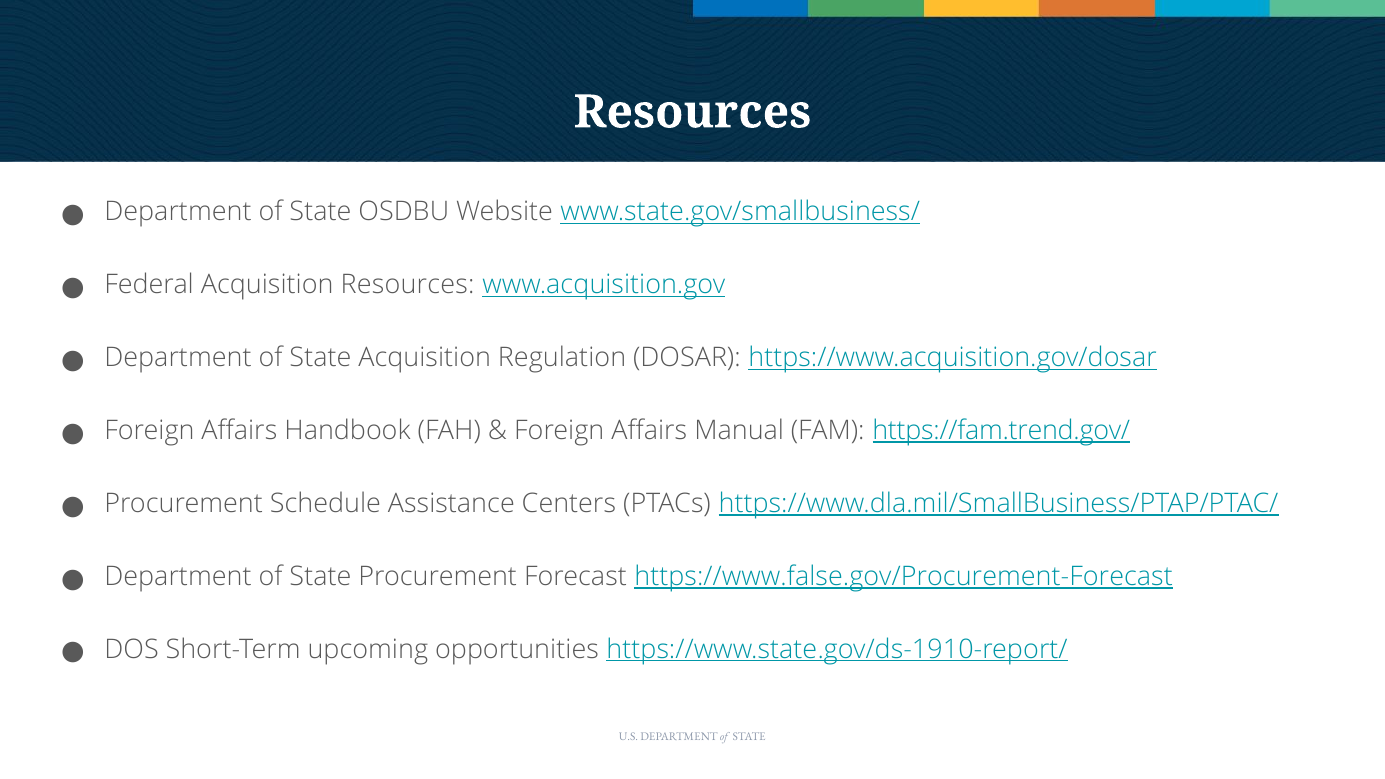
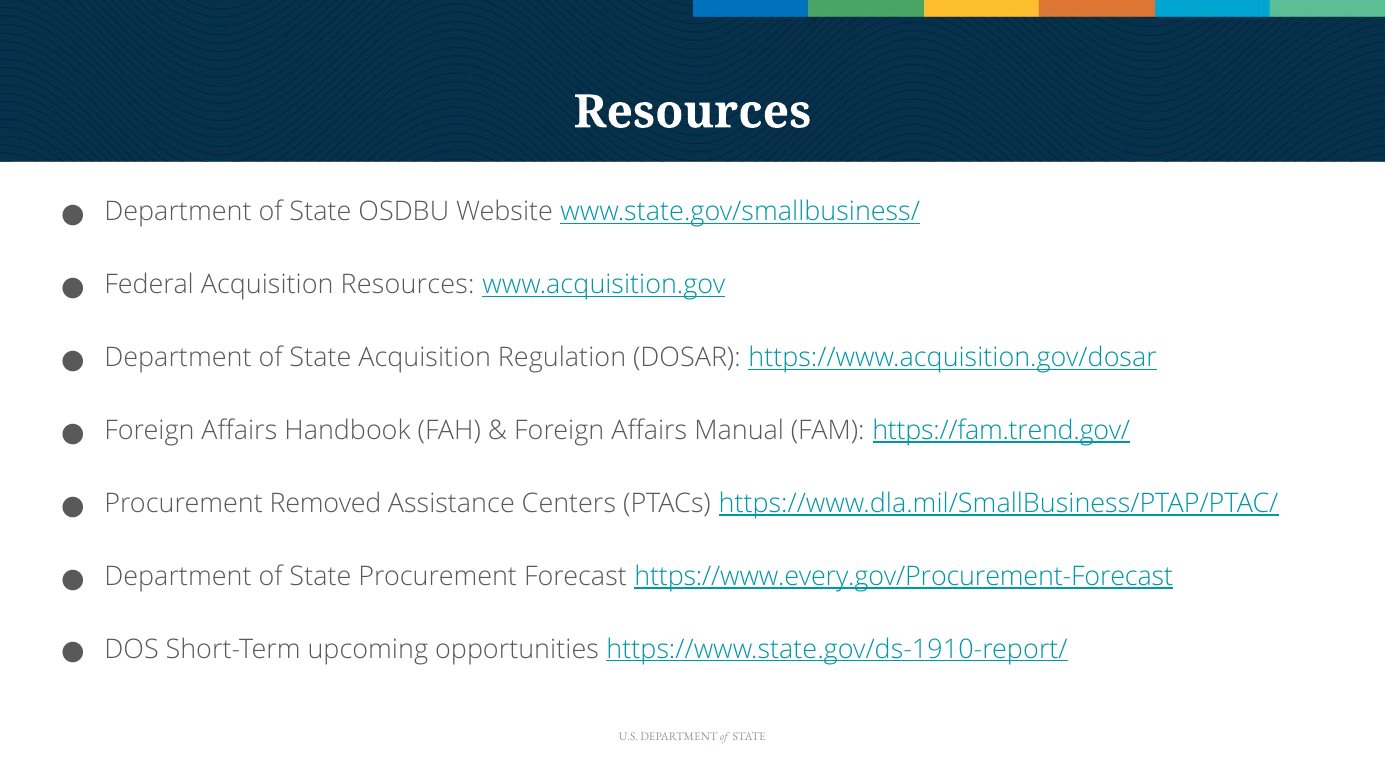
Schedule: Schedule -> Removed (326, 504)
https://www.false.gov/Procurement-Forecast: https://www.false.gov/Procurement-Forecast -> https://www.every.gov/Procurement-Forecast (904, 576)
